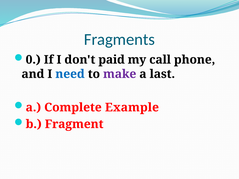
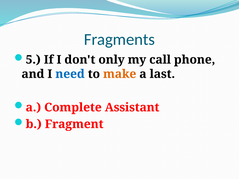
0: 0 -> 5 (33, 60)
paid: paid -> only (112, 60)
make colour: purple -> orange (120, 74)
Example: Example -> Assistant (132, 108)
